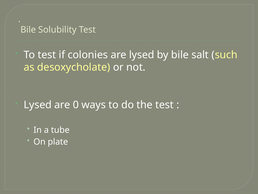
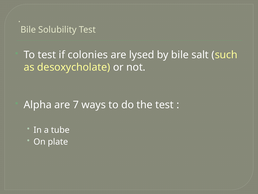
Lysed: Lysed -> Alpha (38, 105)
0: 0 -> 7 (76, 105)
